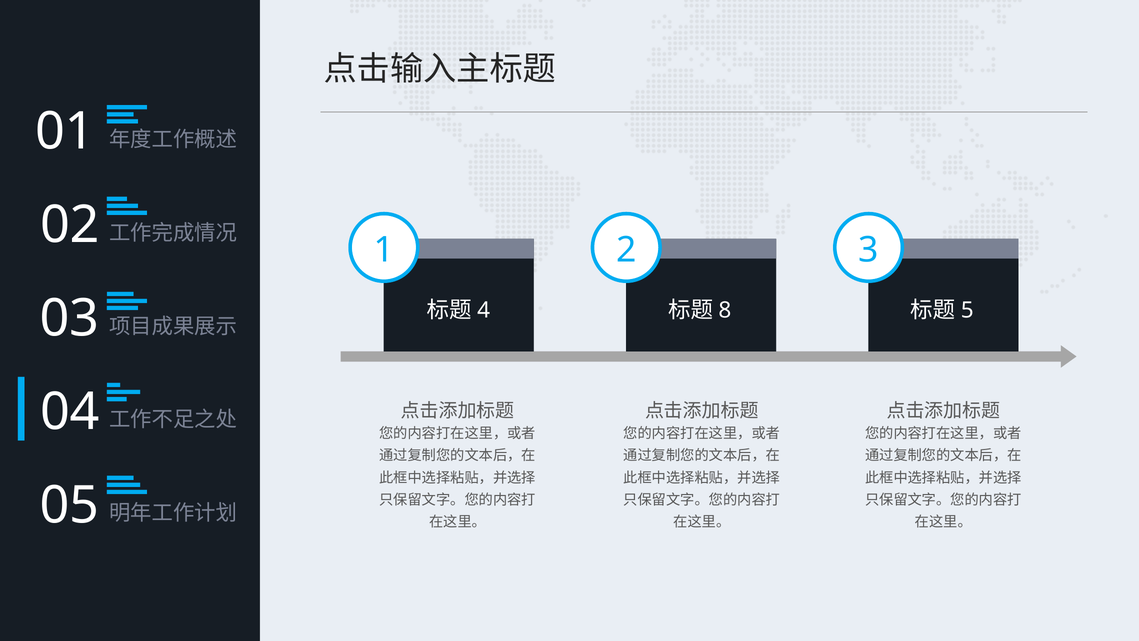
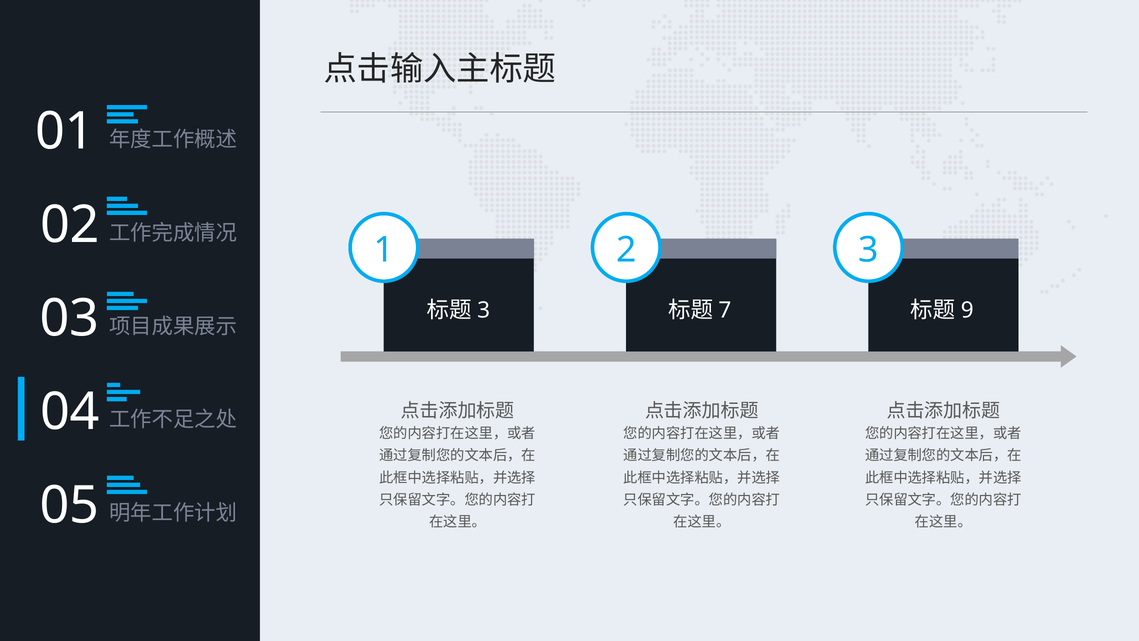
4: 4 -> 3 (484, 310)
8: 8 -> 7 (725, 310)
5: 5 -> 9 (967, 310)
